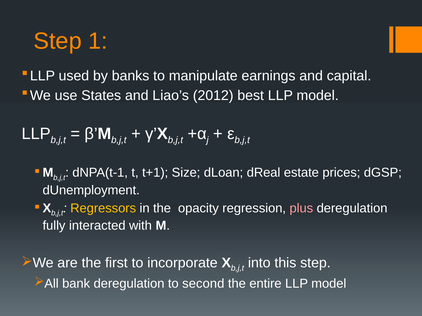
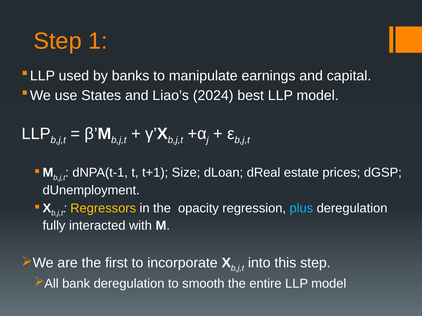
2012: 2012 -> 2024 (213, 96)
plus colour: pink -> light blue (301, 209)
second: second -> smooth (203, 284)
